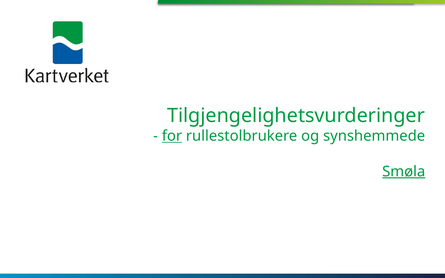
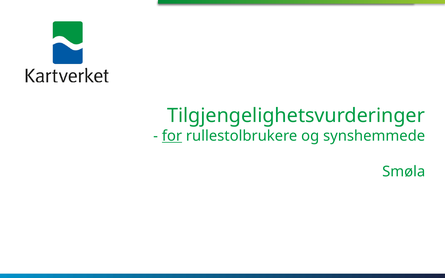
Smøla underline: present -> none (404, 172)
